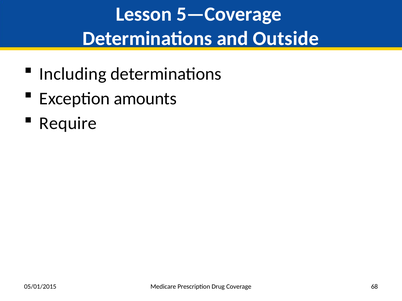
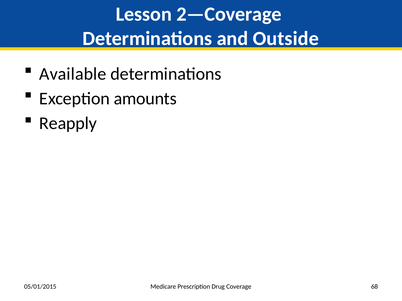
5—Coverage: 5—Coverage -> 2—Coverage (229, 14)
Including: Including -> Available (73, 74)
Require: Require -> Reapply (68, 124)
